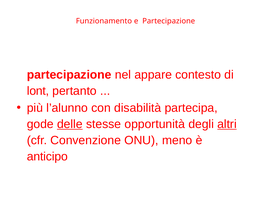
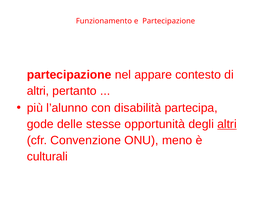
lont: lont -> altri (38, 91)
delle underline: present -> none (70, 124)
anticipo: anticipo -> culturali (47, 157)
